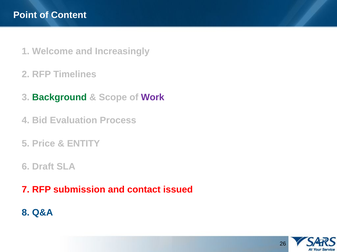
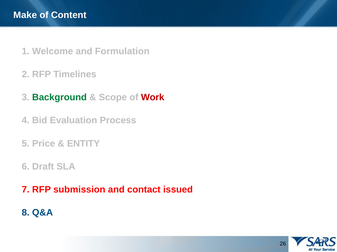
Point: Point -> Make (25, 15)
Increasingly: Increasingly -> Formulation (122, 51)
Work colour: purple -> red (153, 98)
